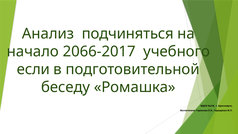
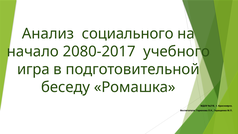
подчиняться: подчиняться -> социального (128, 34)
2066-2017: 2066-2017 -> 2080-2017 (99, 51)
если: если -> игра (33, 69)
